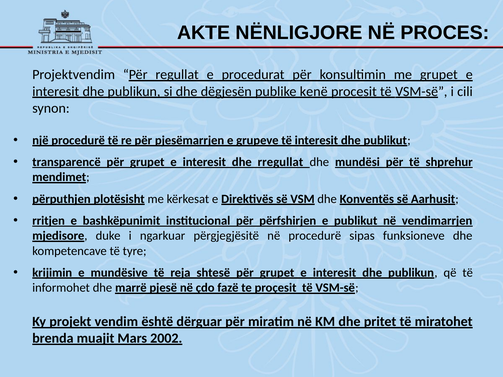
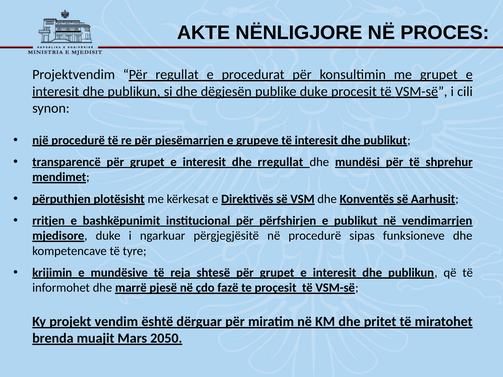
publike kenë: kenë -> duke (314, 92)
2002: 2002 -> 2050 (166, 338)
